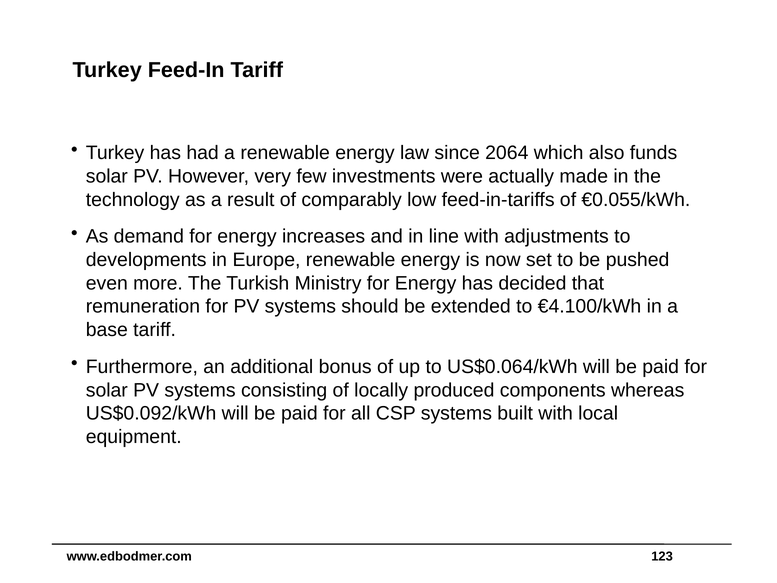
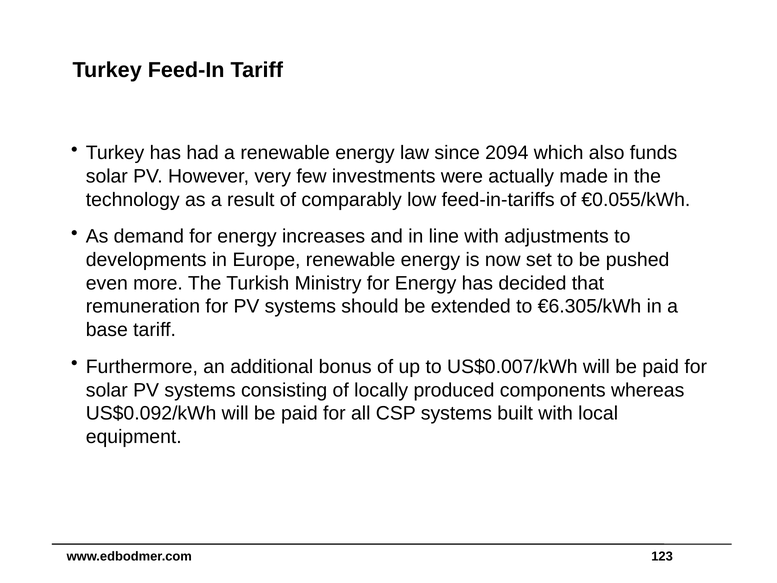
2064: 2064 -> 2094 (507, 153)
€4.100/kWh: €4.100/kWh -> €6.305/kWh (589, 306)
US$0.064/kWh: US$0.064/kWh -> US$0.007/kWh (512, 367)
